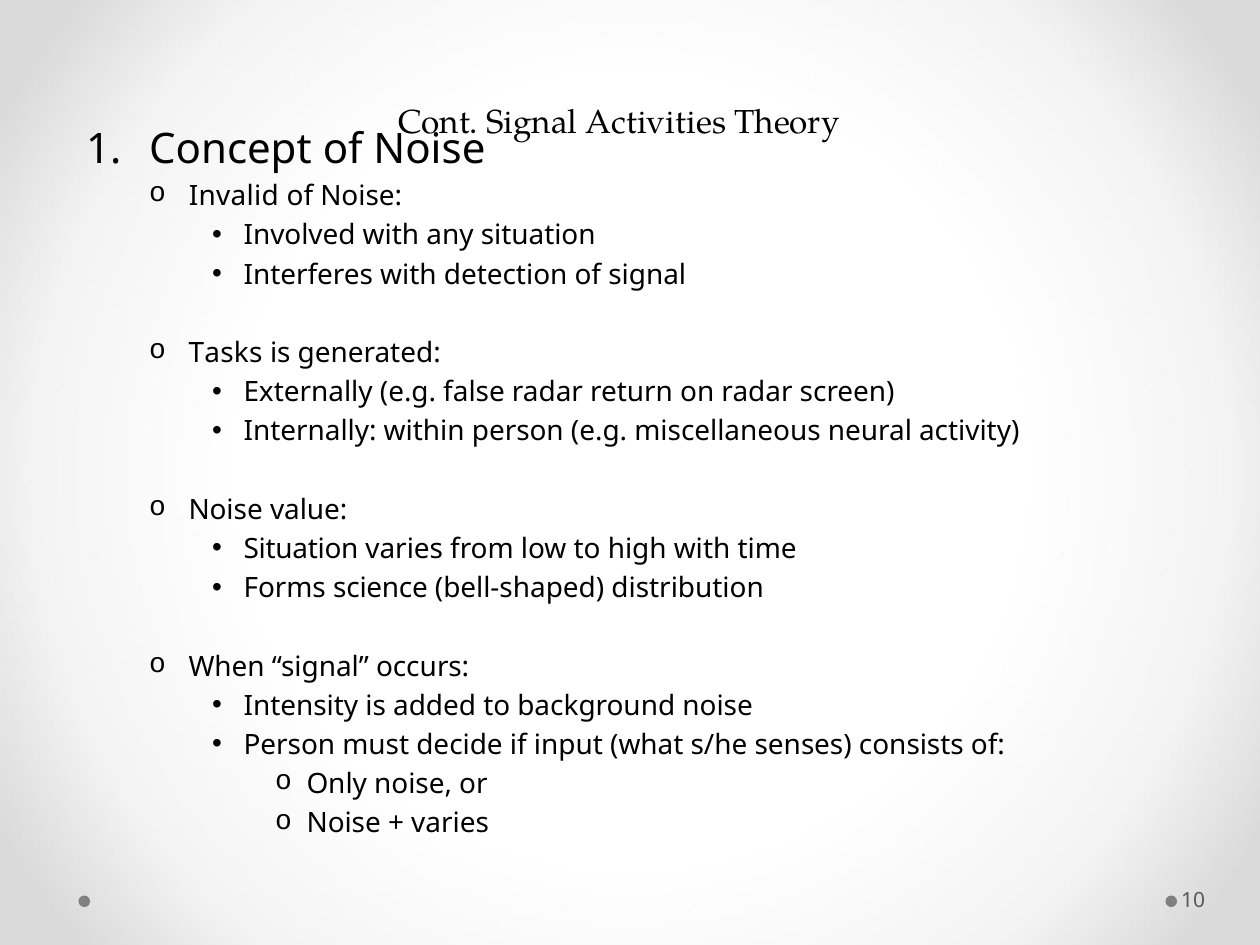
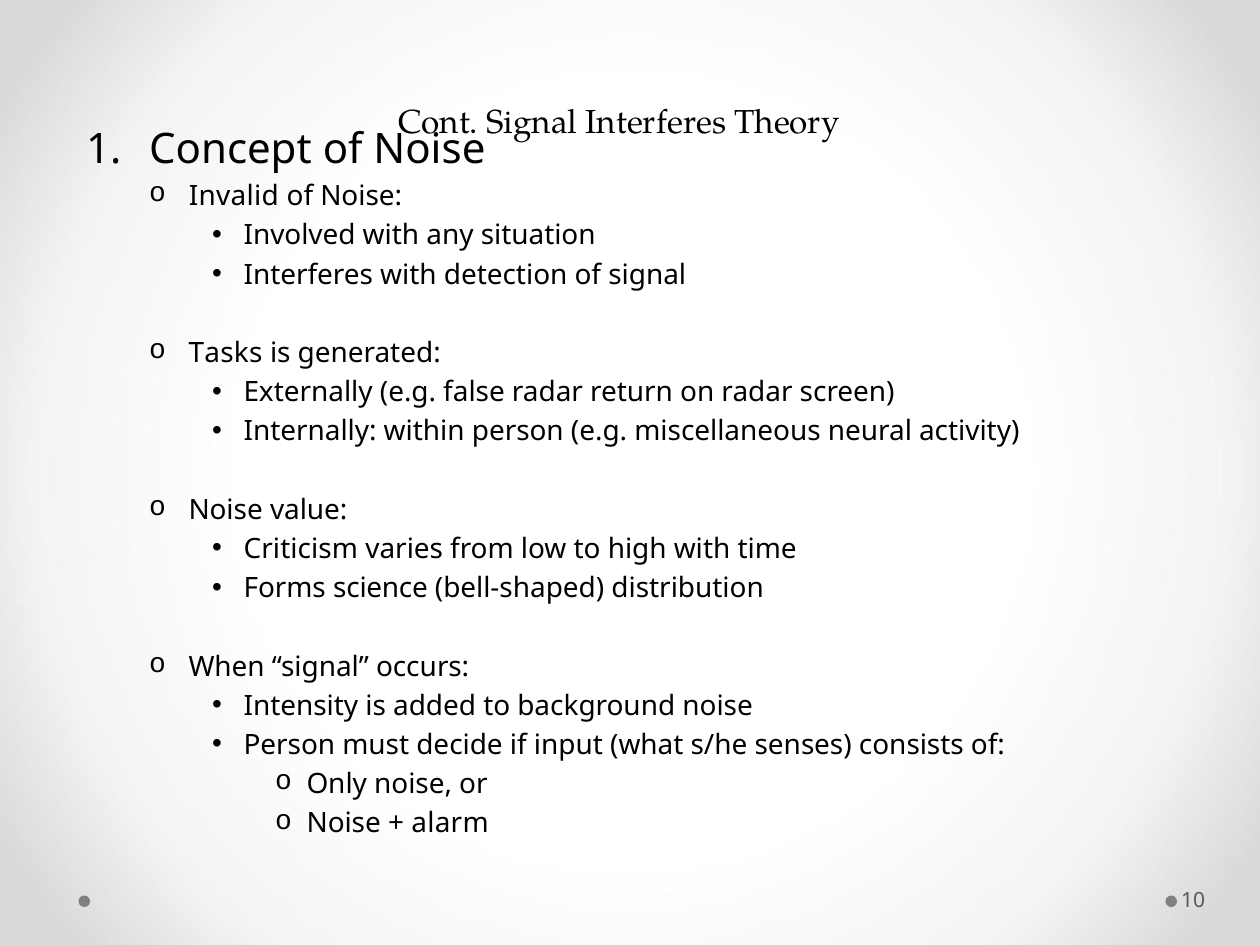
Signal Activities: Activities -> Interferes (656, 122)
Situation: Situation -> Criticism (301, 549)
varies: varies -> alarm (450, 824)
